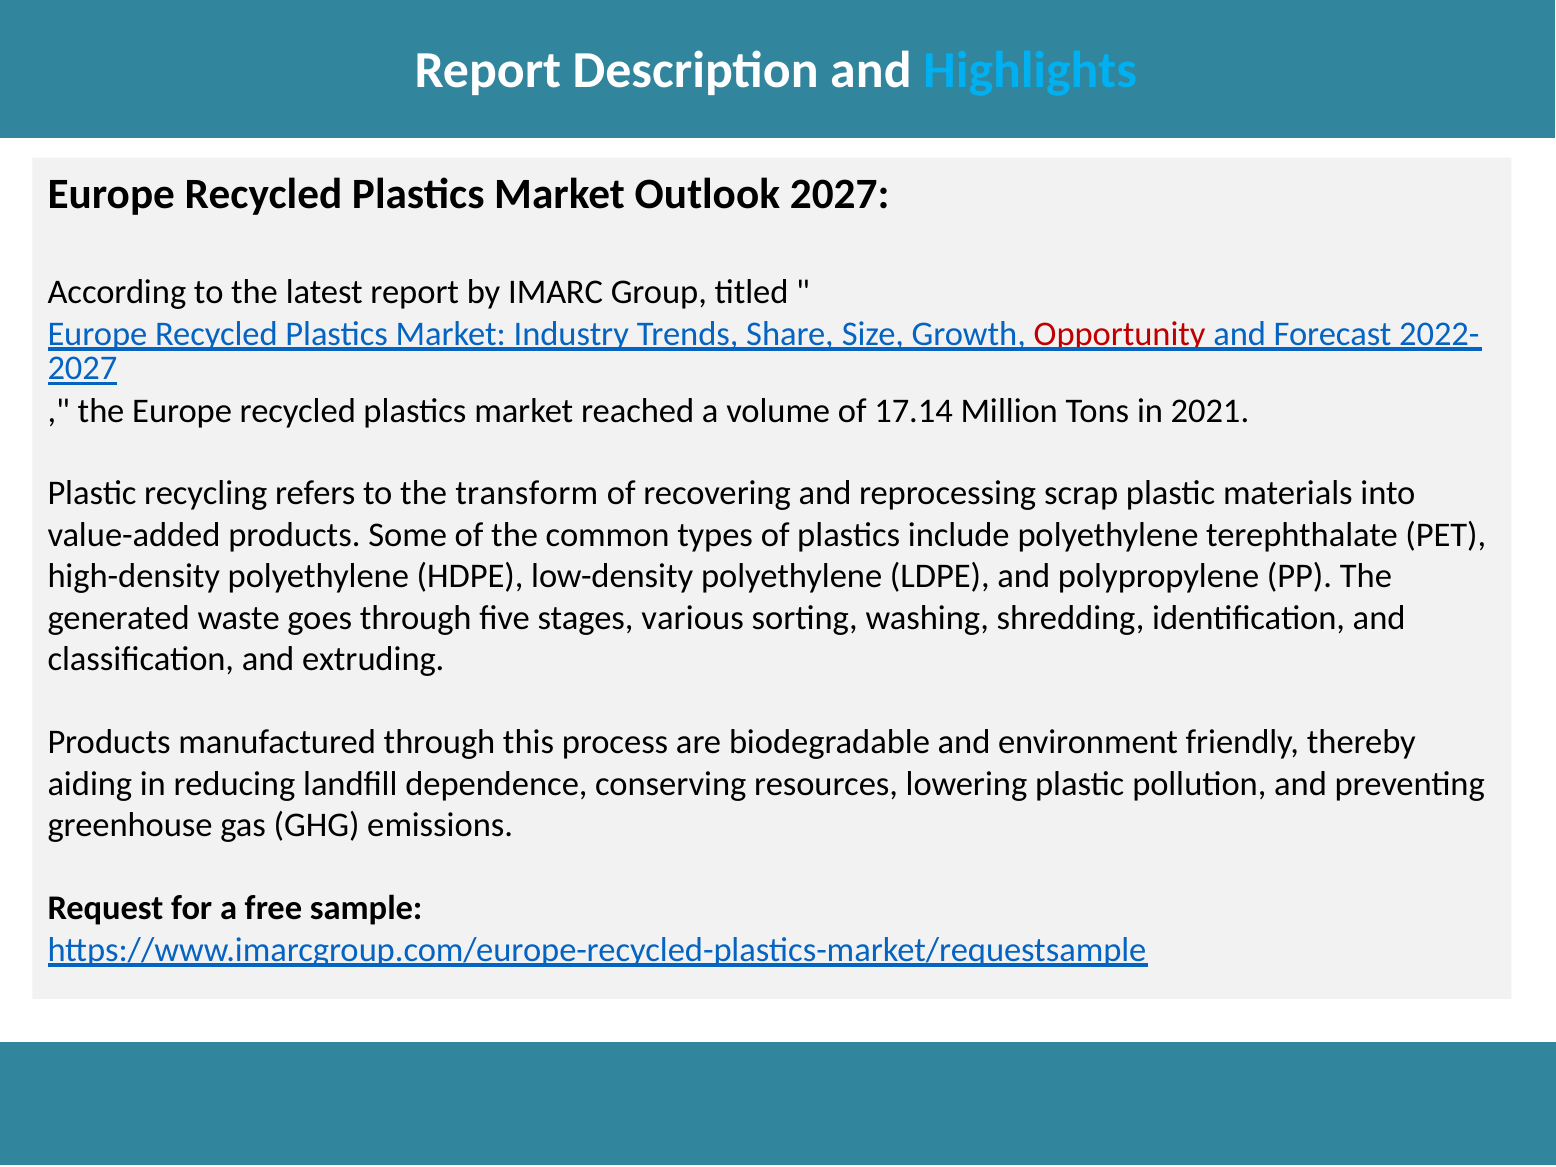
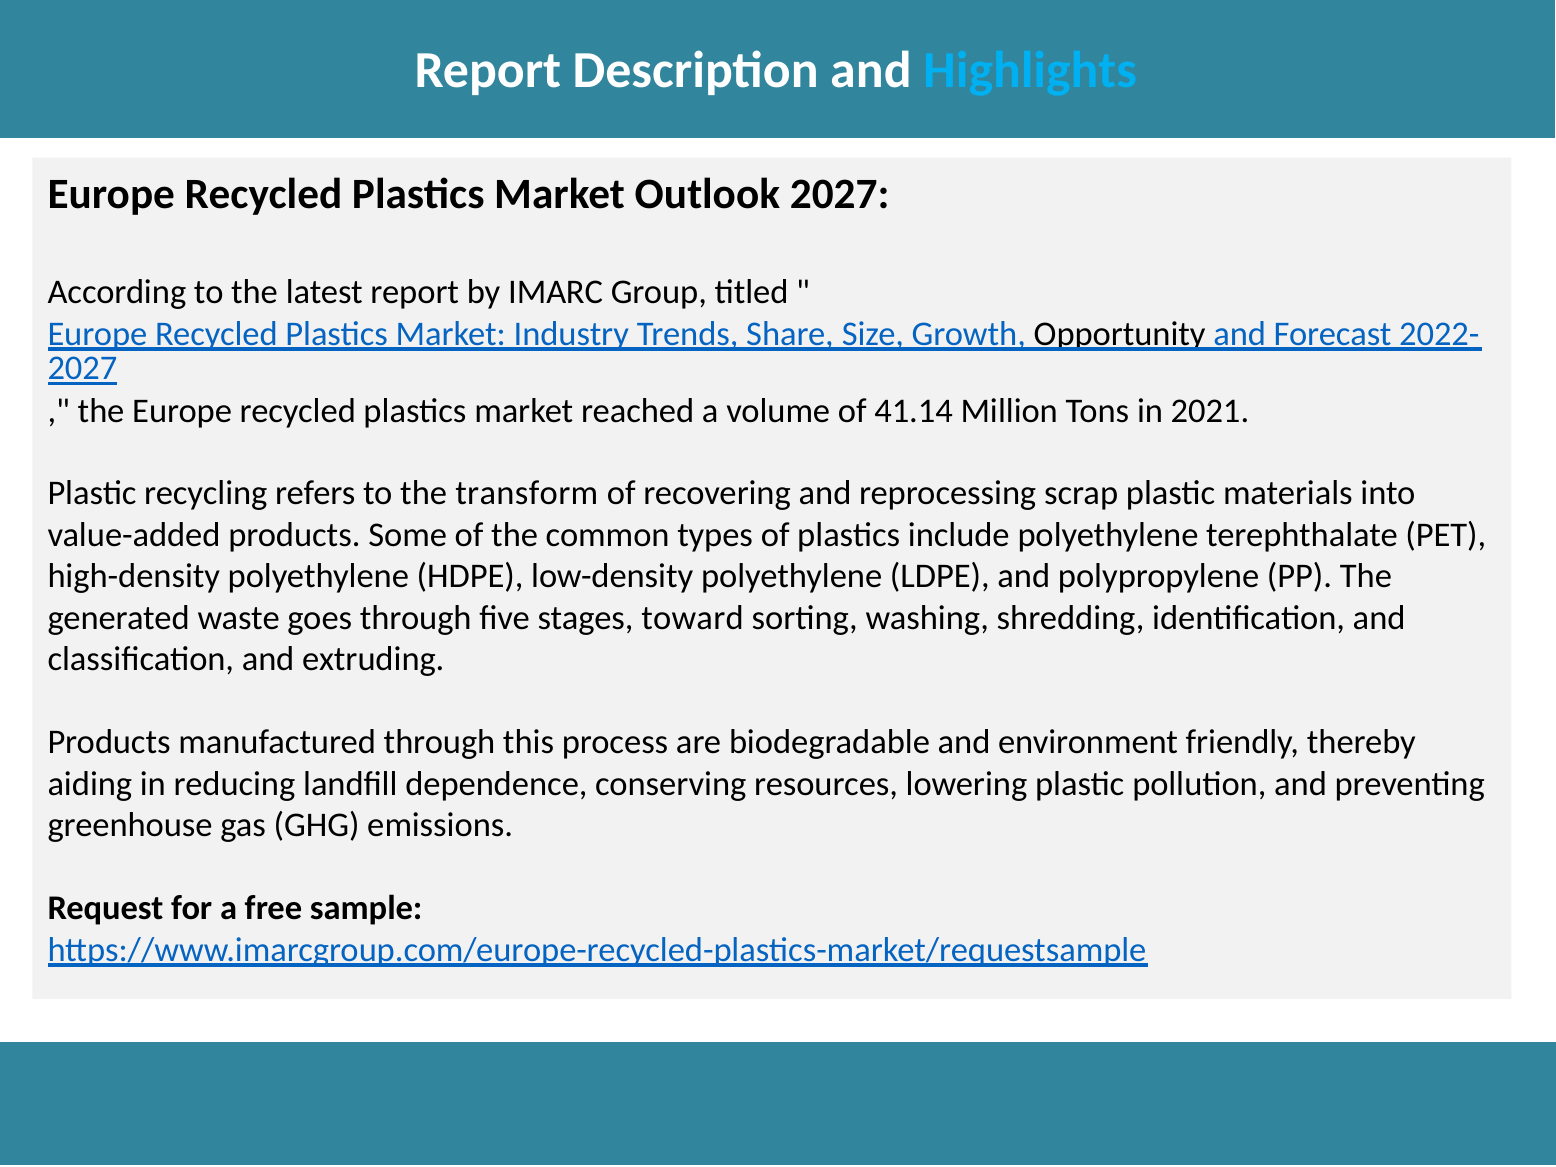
Opportunity colour: red -> black (1120, 334)
17.14: 17.14 -> 41.14 (914, 411)
various: various -> toward (693, 618)
